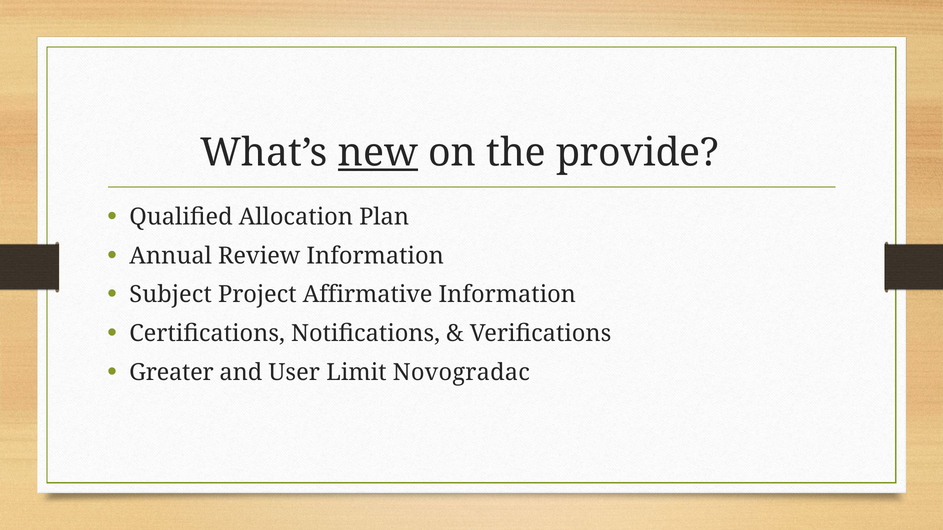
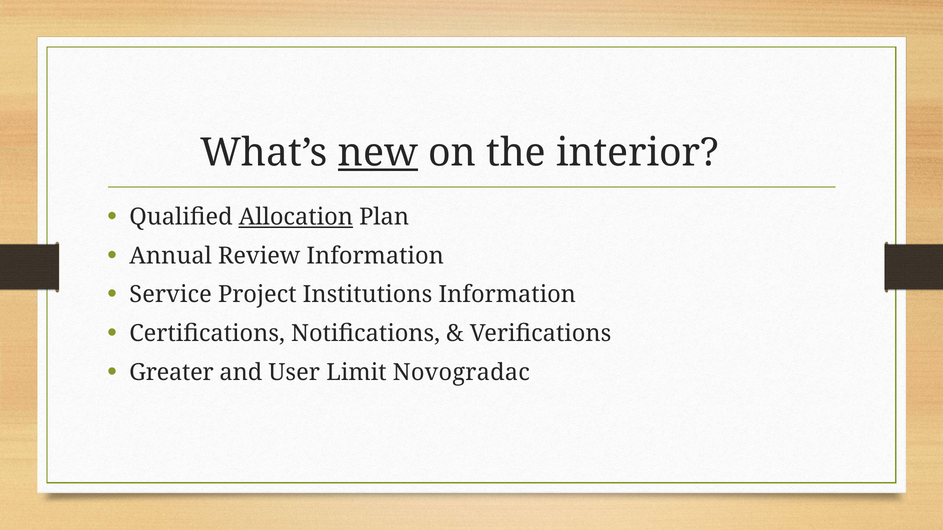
provide: provide -> interior (637, 153)
Allocation underline: none -> present (296, 217)
Subject: Subject -> Service (171, 295)
Affirmative: Affirmative -> Institutions (368, 295)
